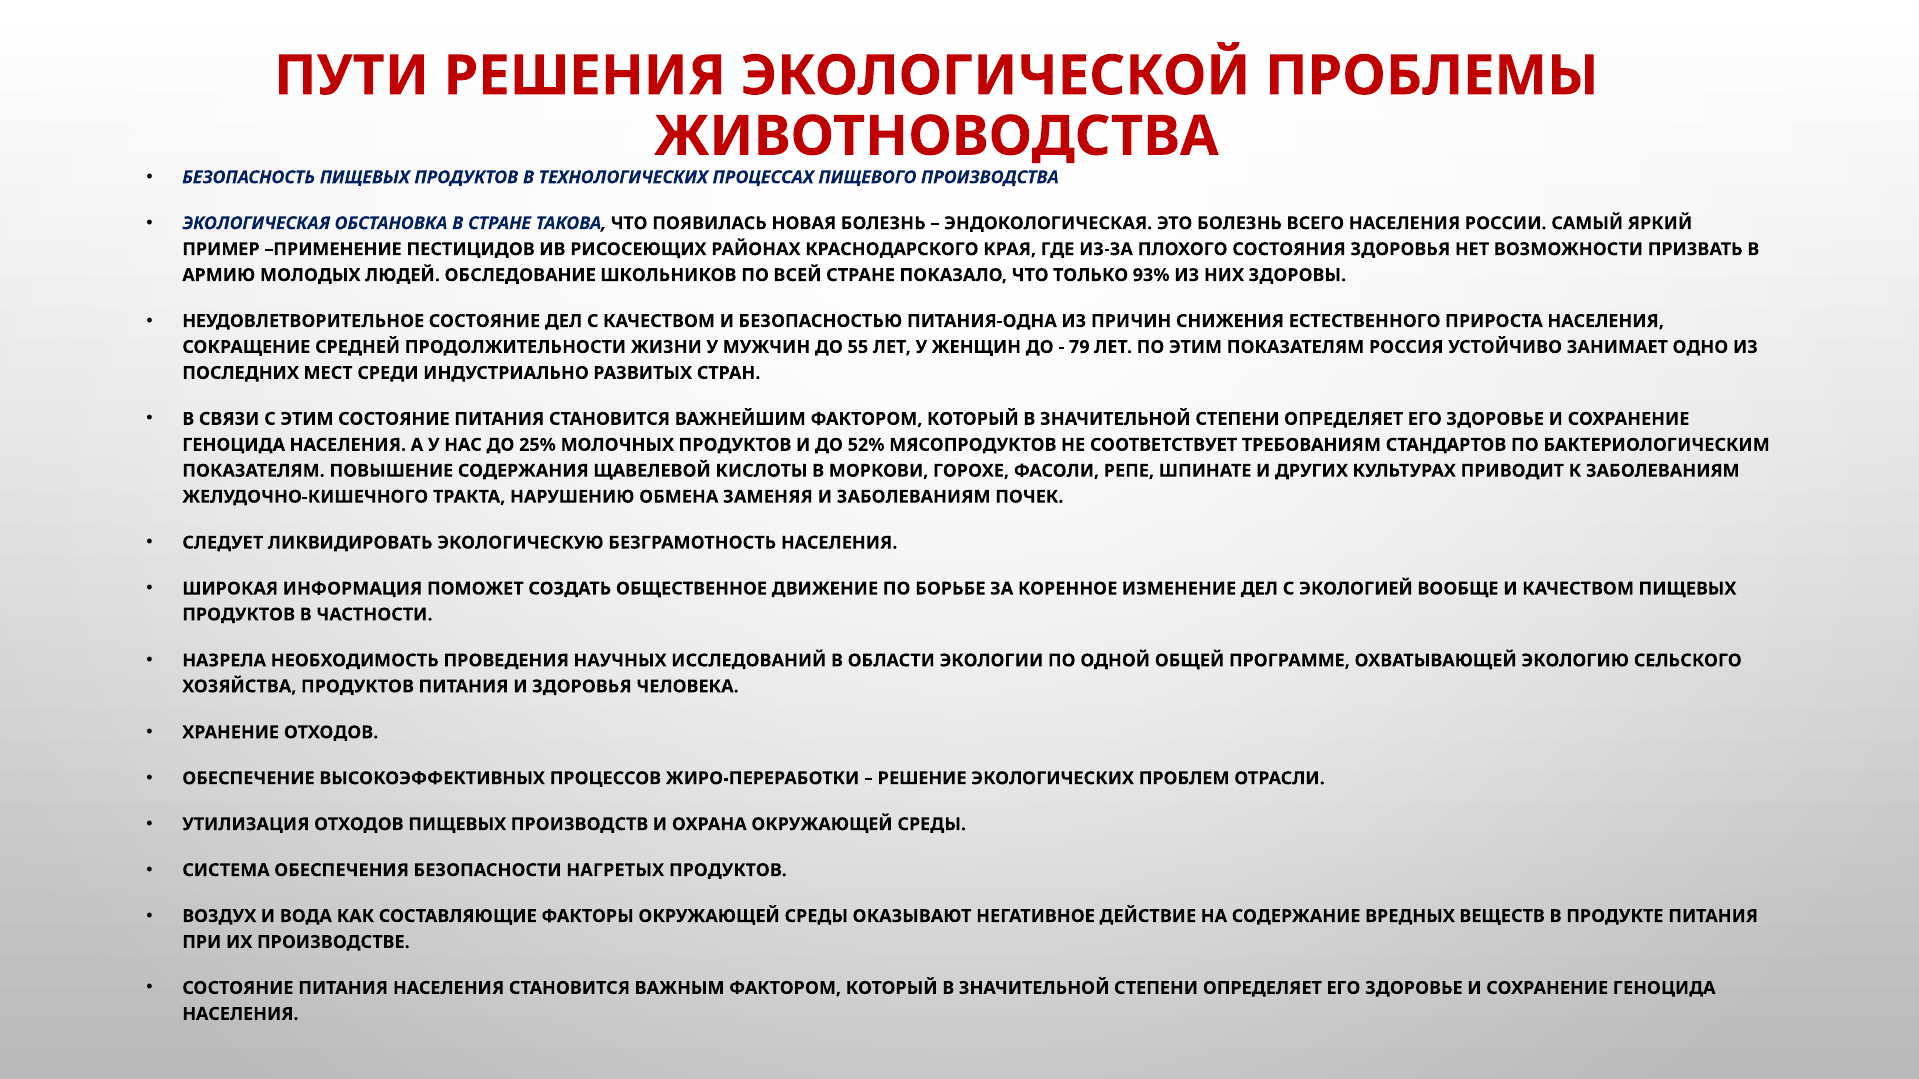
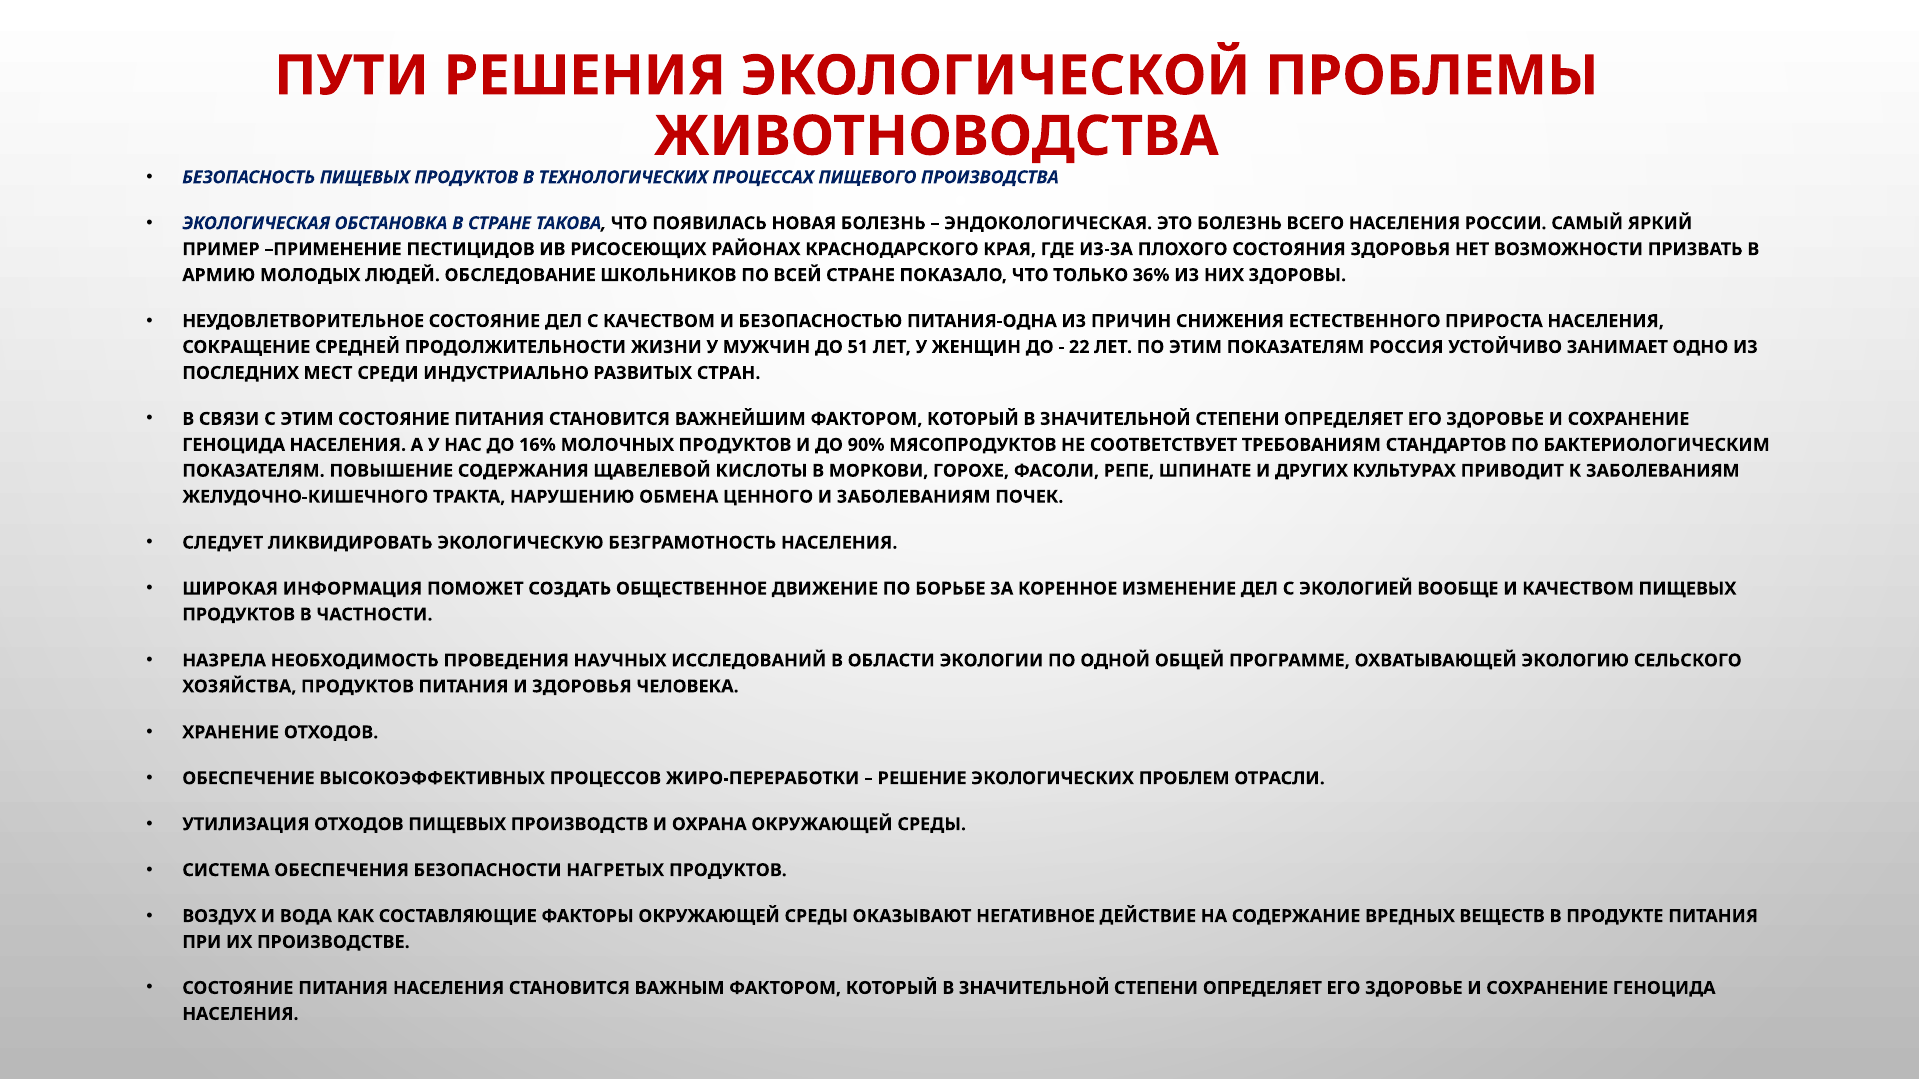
93%: 93% -> 36% (1151, 275)
55: 55 -> 51 (858, 347)
79: 79 -> 22 (1079, 347)
25%: 25% -> 16% (537, 445)
52%: 52% -> 90% (866, 445)
ЗАМЕНЯЯ: ЗАМЕНЯЯ -> ЦЕННОГО (768, 497)
